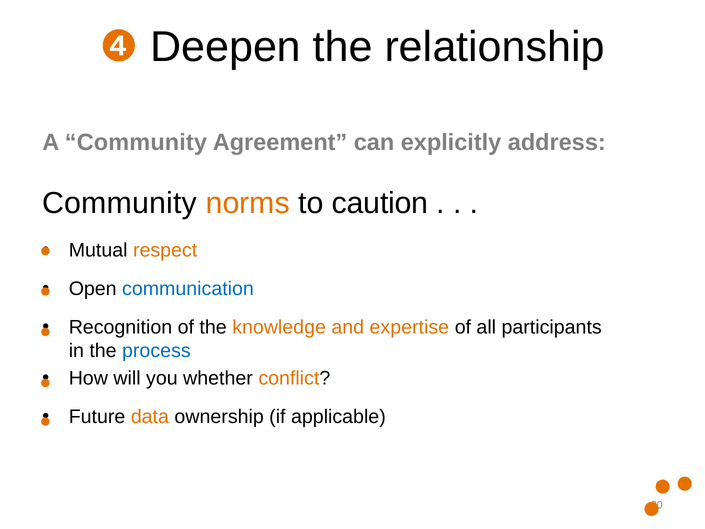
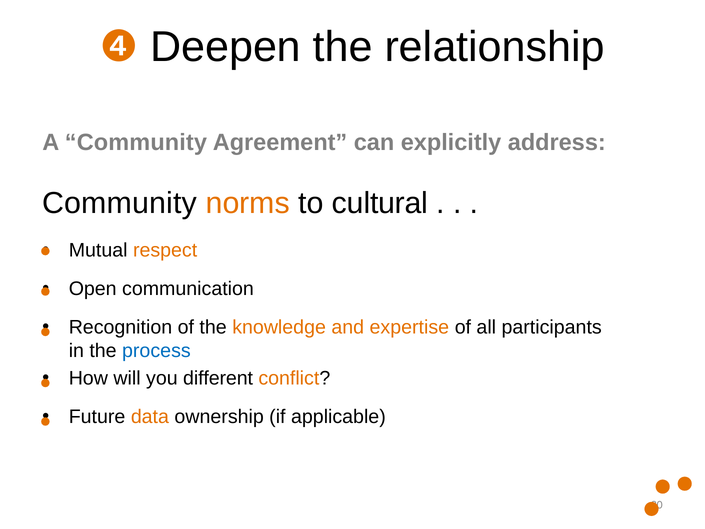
caution: caution -> cultural (380, 203)
communication colour: blue -> black (188, 289)
whether: whether -> different (218, 378)
